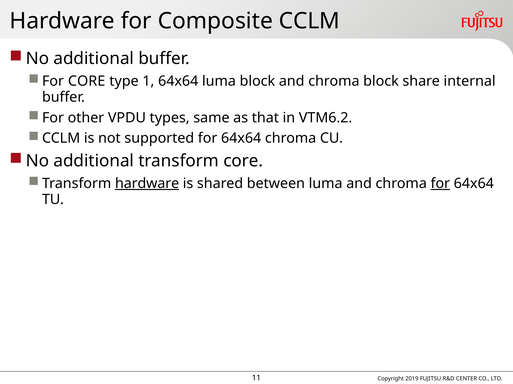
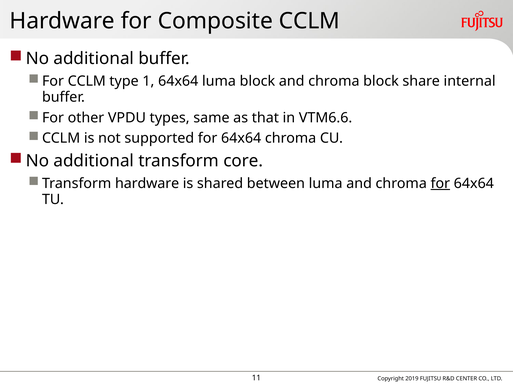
For CORE: CORE -> CCLM (87, 81)
VTM6.2: VTM6.2 -> VTM6.6 (326, 118)
hardware underline: present -> none (147, 184)
